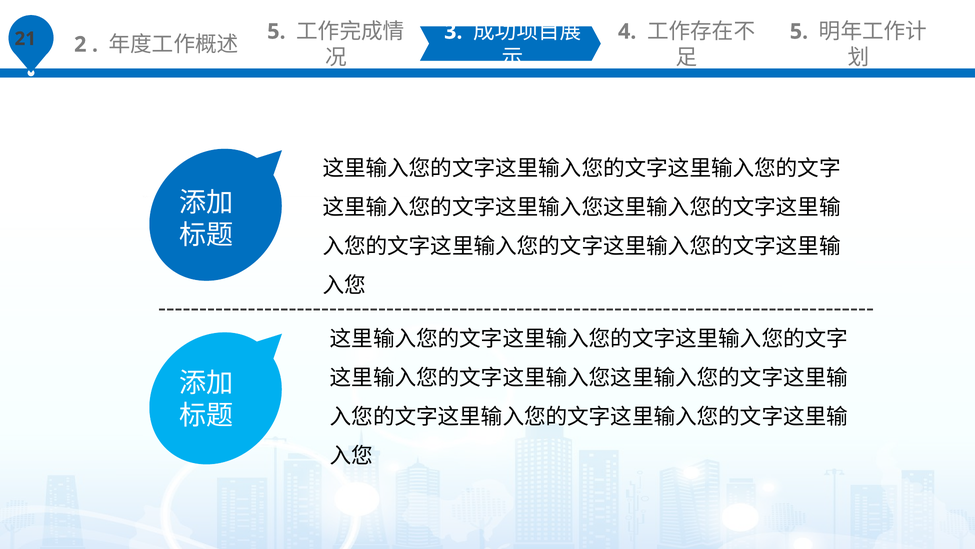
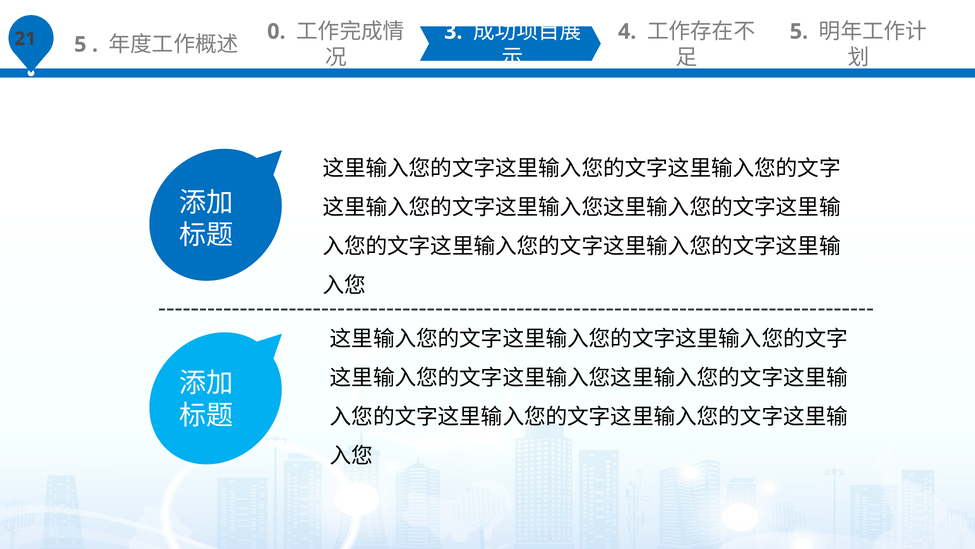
2: 2 -> 5 (80, 44)
5: 5 -> 0 (276, 32)
